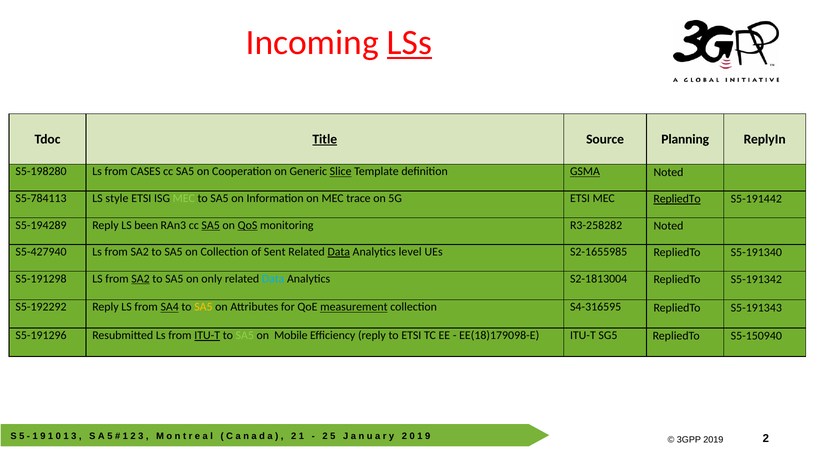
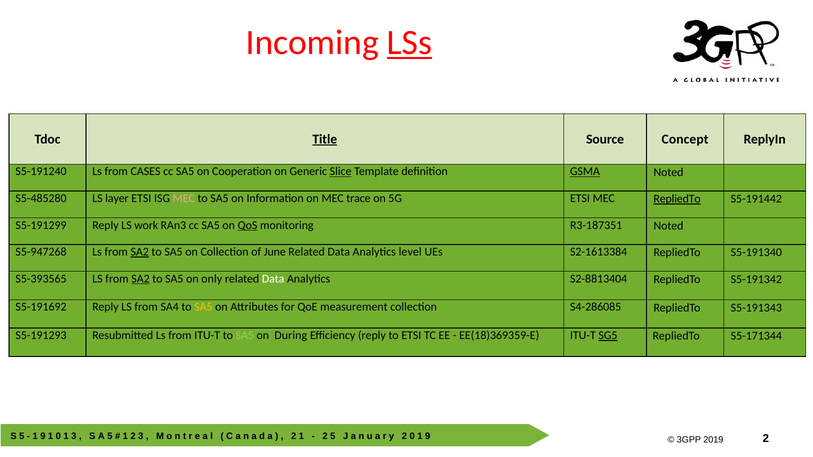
Planning: Planning -> Concept (685, 139)
S5-198280: S5-198280 -> S5-191240 (41, 172)
S5-784113: S5-784113 -> S5-485280 (41, 198)
style: style -> layer (117, 198)
MEC colour: light green -> pink (184, 198)
S5-194289: S5-194289 -> S5-191299 (41, 225)
been: been -> work (146, 225)
SA5 underline: present -> none (211, 225)
R3-258282: R3-258282 -> R3-187351 (596, 225)
S5-427940: S5-427940 -> S5-947268 (41, 252)
SA2 underline: none -> present (140, 252)
Sent: Sent -> June (275, 252)
Data underline: present -> none (339, 252)
S2-1655985: S2-1655985 -> S2-1613384 (599, 252)
S5-191298: S5-191298 -> S5-393565 (41, 279)
Data colour: light blue -> white (273, 279)
S2-1813004: S2-1813004 -> S2-8813404 (599, 279)
S5-192292: S5-192292 -> S5-191692 (41, 307)
SA4 underline: present -> none (170, 307)
measurement underline: present -> none (354, 307)
S4-316595: S4-316595 -> S4-286085 (596, 307)
S5-191296: S5-191296 -> S5-191293 (41, 336)
ITU-T underline: present -> none (207, 336)
Mobile: Mobile -> During (291, 336)
EE(18)179098-E: EE(18)179098-E -> EE(18)369359-E (499, 336)
SG5 underline: none -> present (608, 336)
S5-150940: S5-150940 -> S5-171344 (756, 336)
